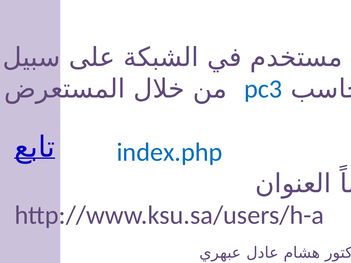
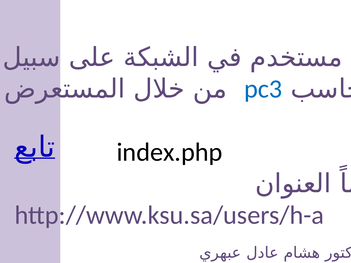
index.php colour: blue -> black (169, 152)
